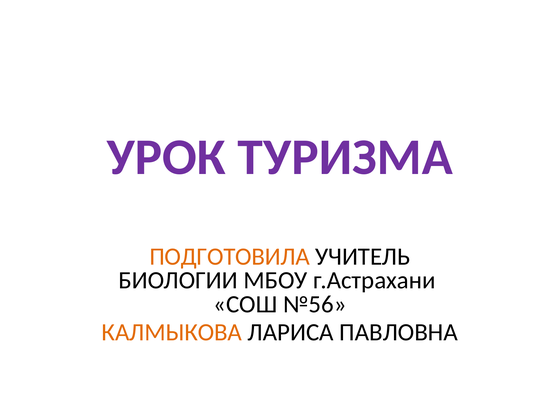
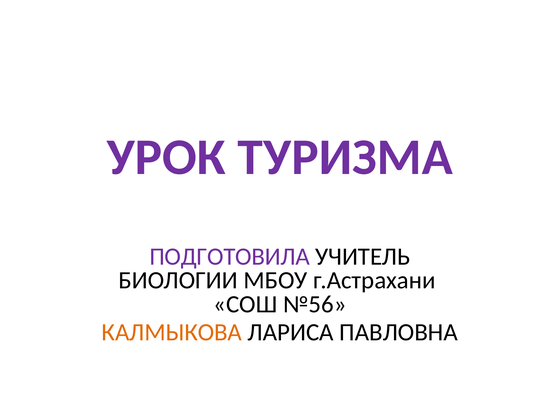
ПОДГОТОВИЛА colour: orange -> purple (230, 256)
